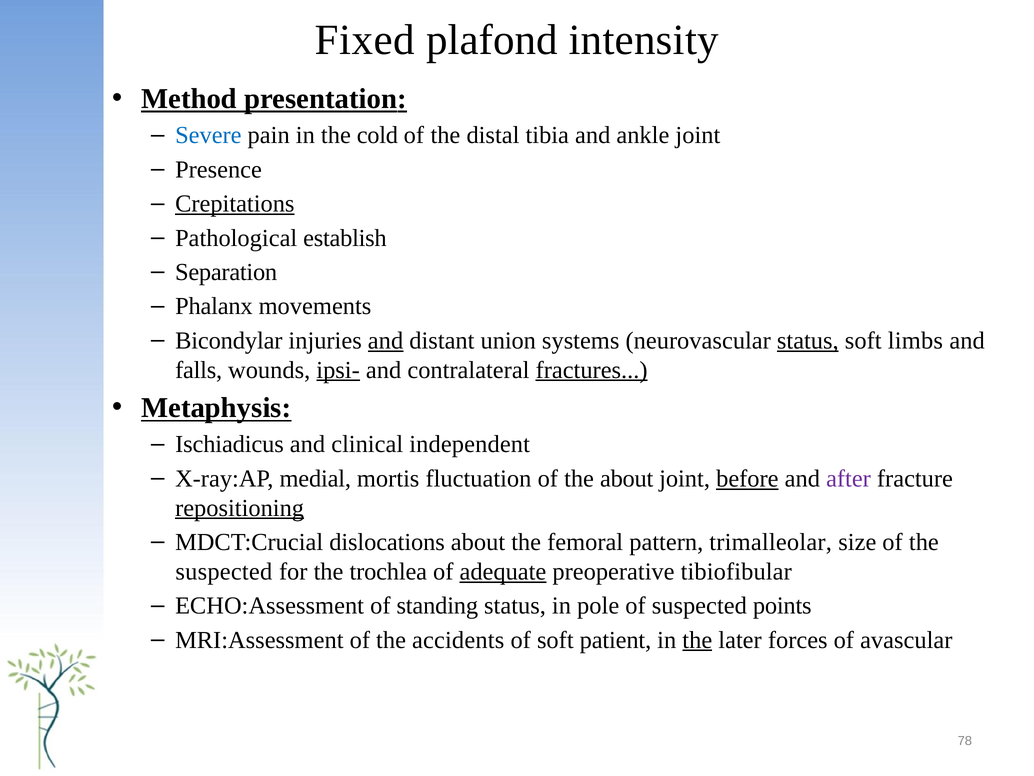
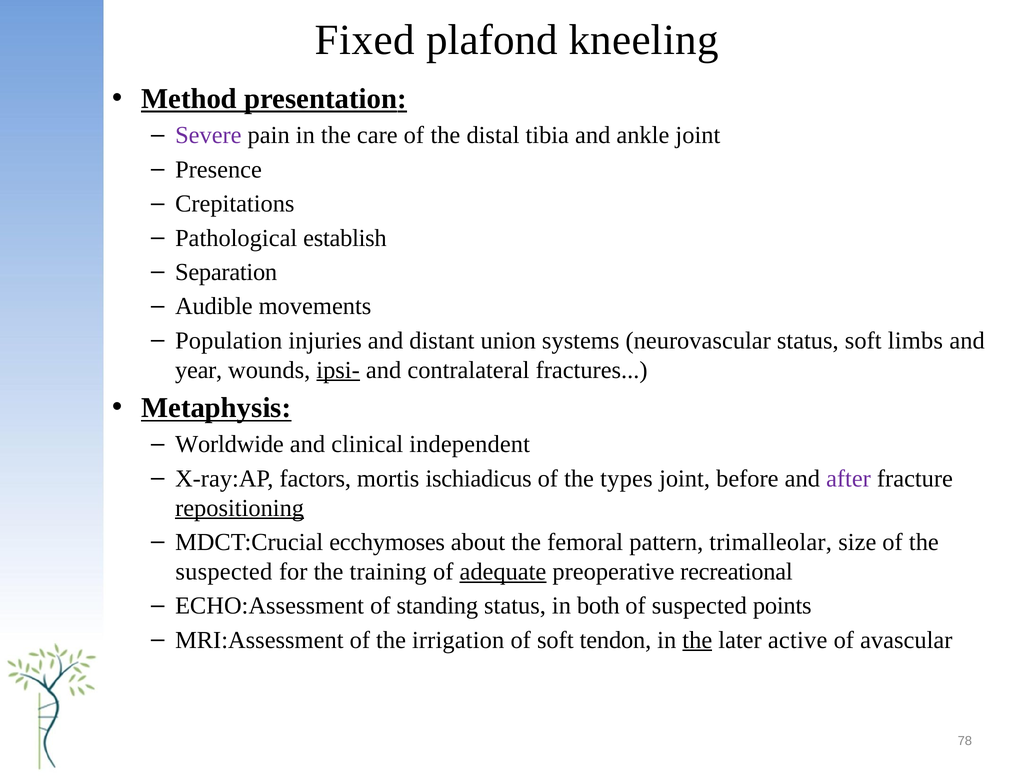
intensity: intensity -> kneeling (644, 40)
Severe colour: blue -> purple (208, 135)
cold: cold -> care (377, 135)
Crepitations underline: present -> none (235, 204)
Phalanx: Phalanx -> Audible (214, 306)
Bicondylar: Bicondylar -> Population (229, 340)
and underline: present -> none (386, 340)
status underline: present -> none (808, 340)
falls: falls -> year (199, 370)
fractures underline: present -> none (592, 370)
Ischiadicus: Ischiadicus -> Worldwide (229, 444)
medial: medial -> factors (315, 478)
fluctuation: fluctuation -> ischiadicus (479, 478)
the about: about -> types (626, 478)
before underline: present -> none (747, 478)
dislocations: dislocations -> ecchymoses (387, 542)
trochlea: trochlea -> training (388, 571)
tibiofibular: tibiofibular -> recreational (736, 571)
pole: pole -> both (598, 605)
accidents: accidents -> irrigation (458, 640)
patient: patient -> tendon (615, 640)
forces: forces -> active (798, 640)
